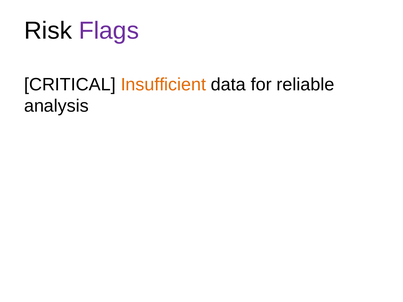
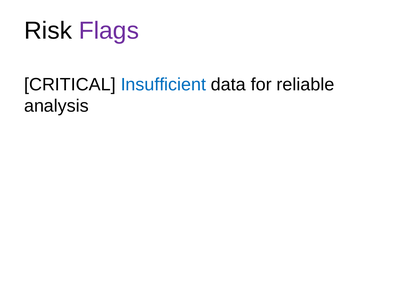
Insufficient colour: orange -> blue (163, 85)
